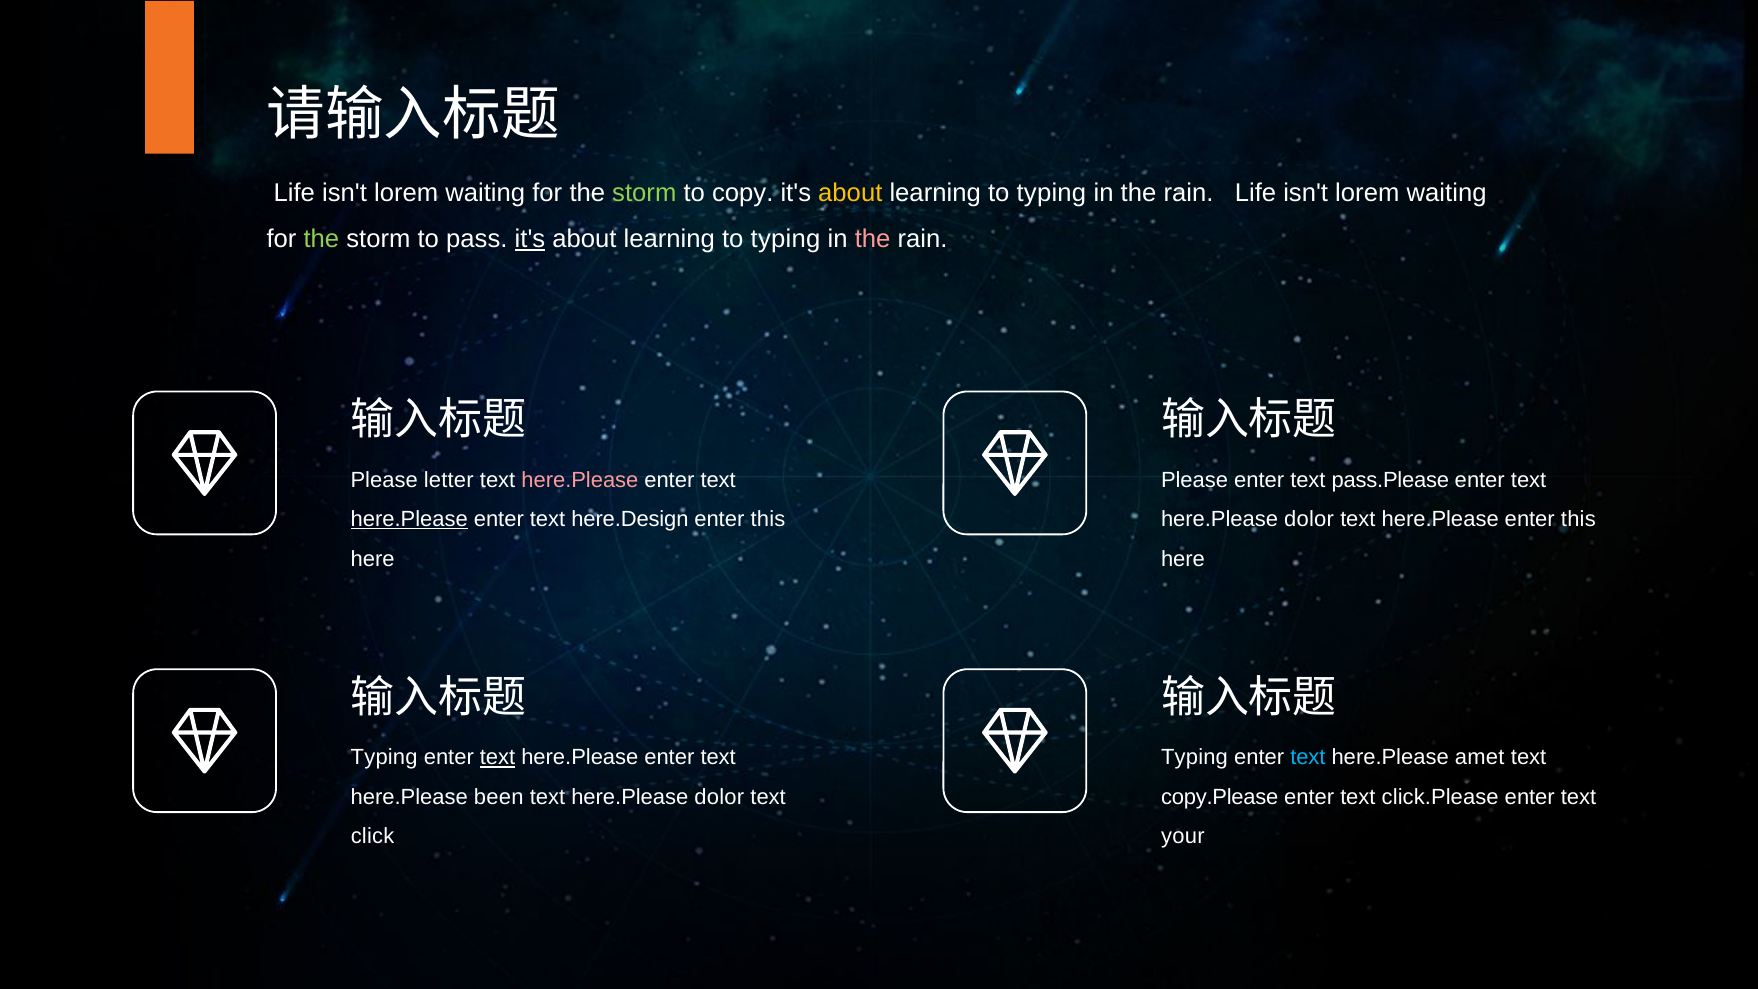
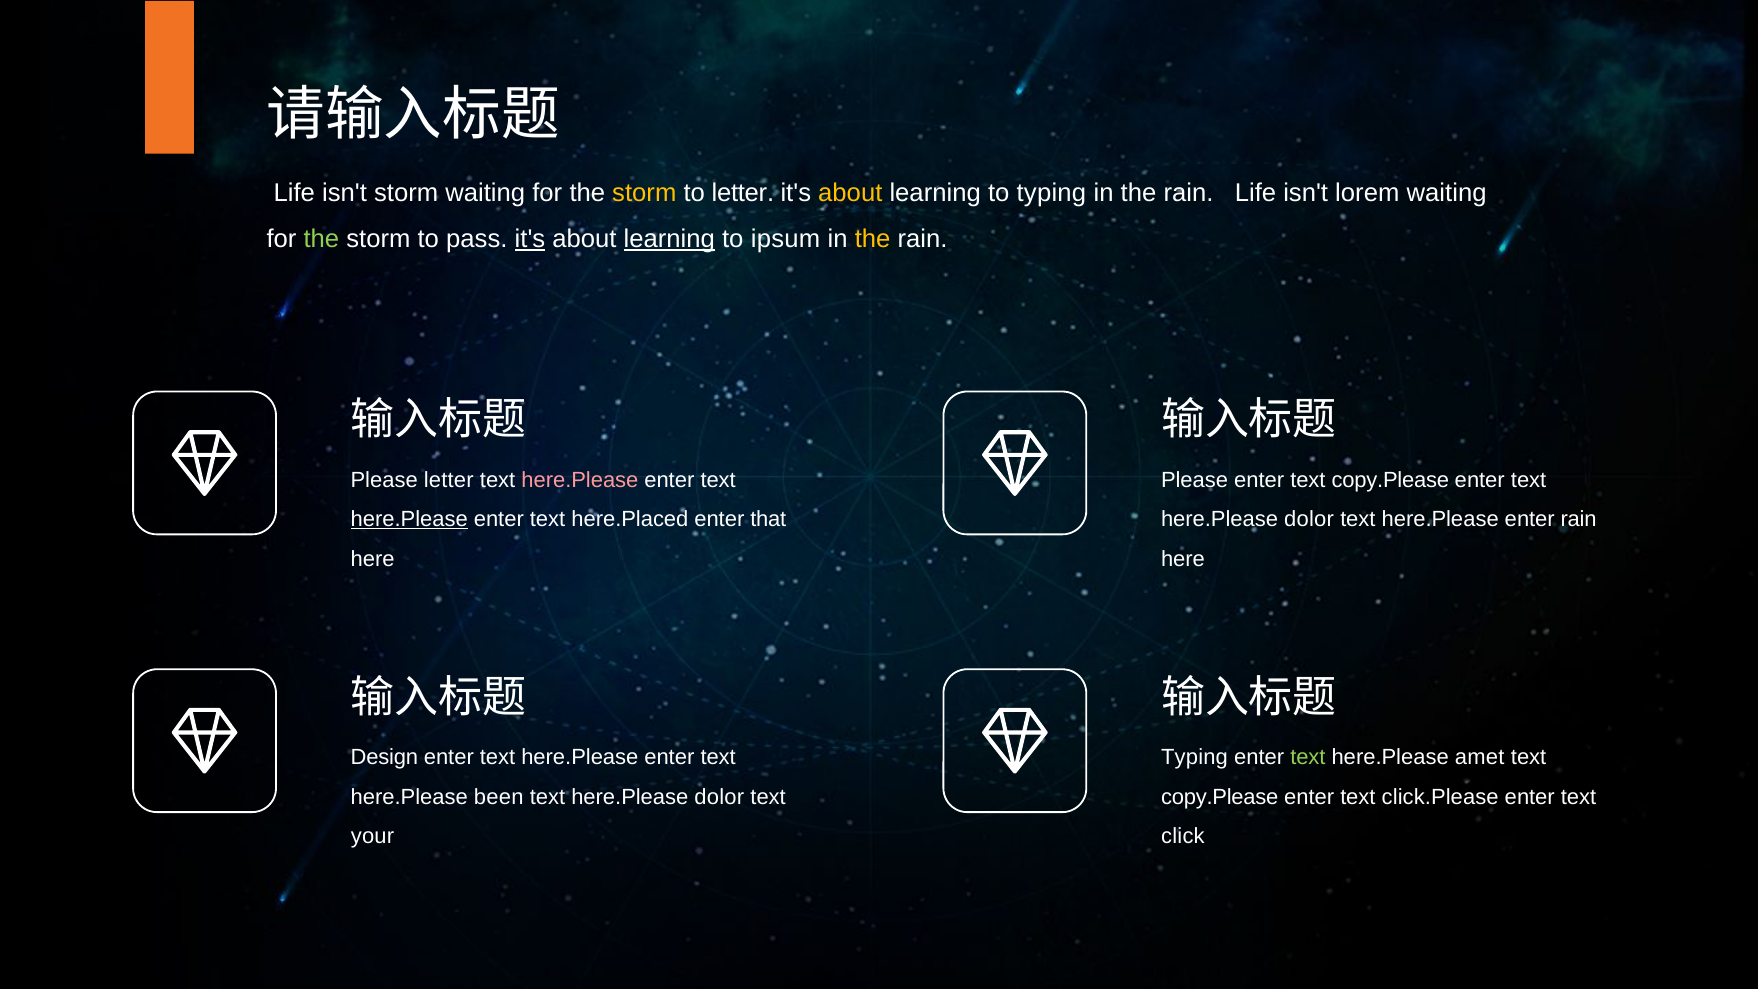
lorem: lorem -> storm (406, 193)
storm colour: light green -> yellow (644, 193)
to copy: copy -> letter (743, 193)
learning underline: none -> present (669, 239)
typing: typing -> ipsum (786, 239)
the colour: pink -> yellow (873, 239)
enter text pass.Please: pass.Please -> copy.Please (1390, 480)
here.Design: here.Design -> here.Placed (630, 519)
this: this -> that (768, 519)
here.Please enter this: this -> rain (1579, 519)
Typing: Typing -> Design (384, 757)
text underline: present -> none (498, 757)
text colour: light blue -> light green (1308, 757)
click: click -> your (373, 836)
your: your -> click (1183, 836)
